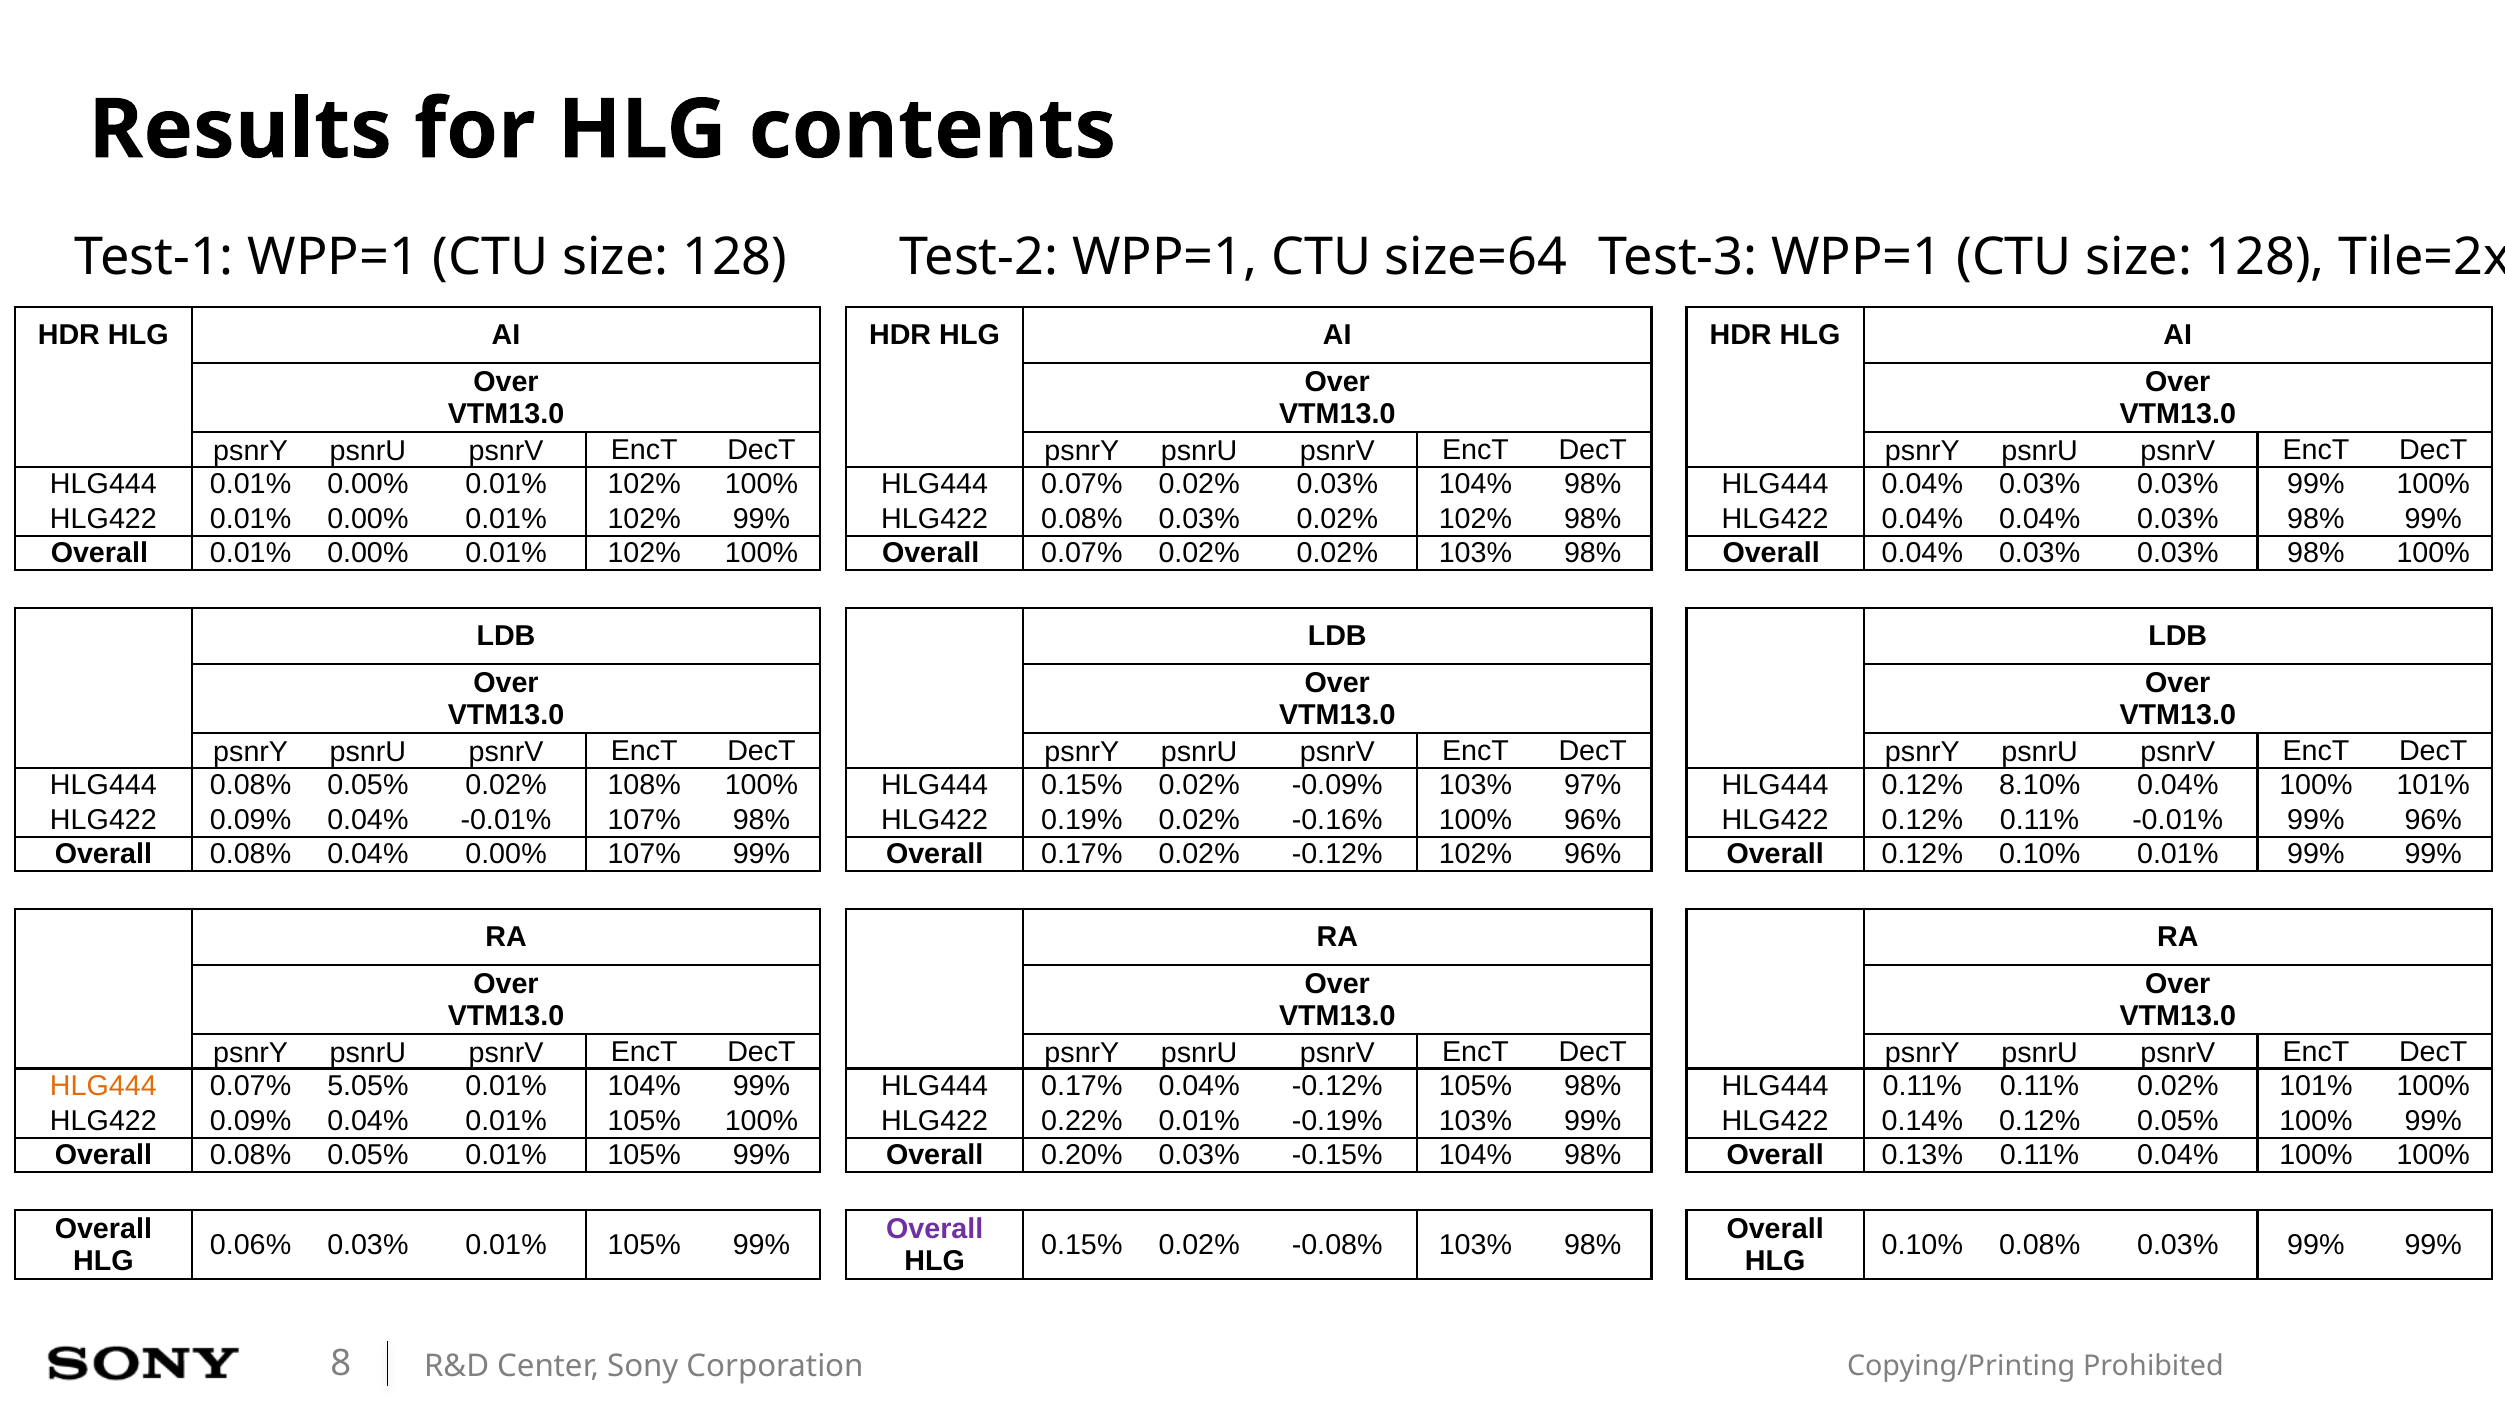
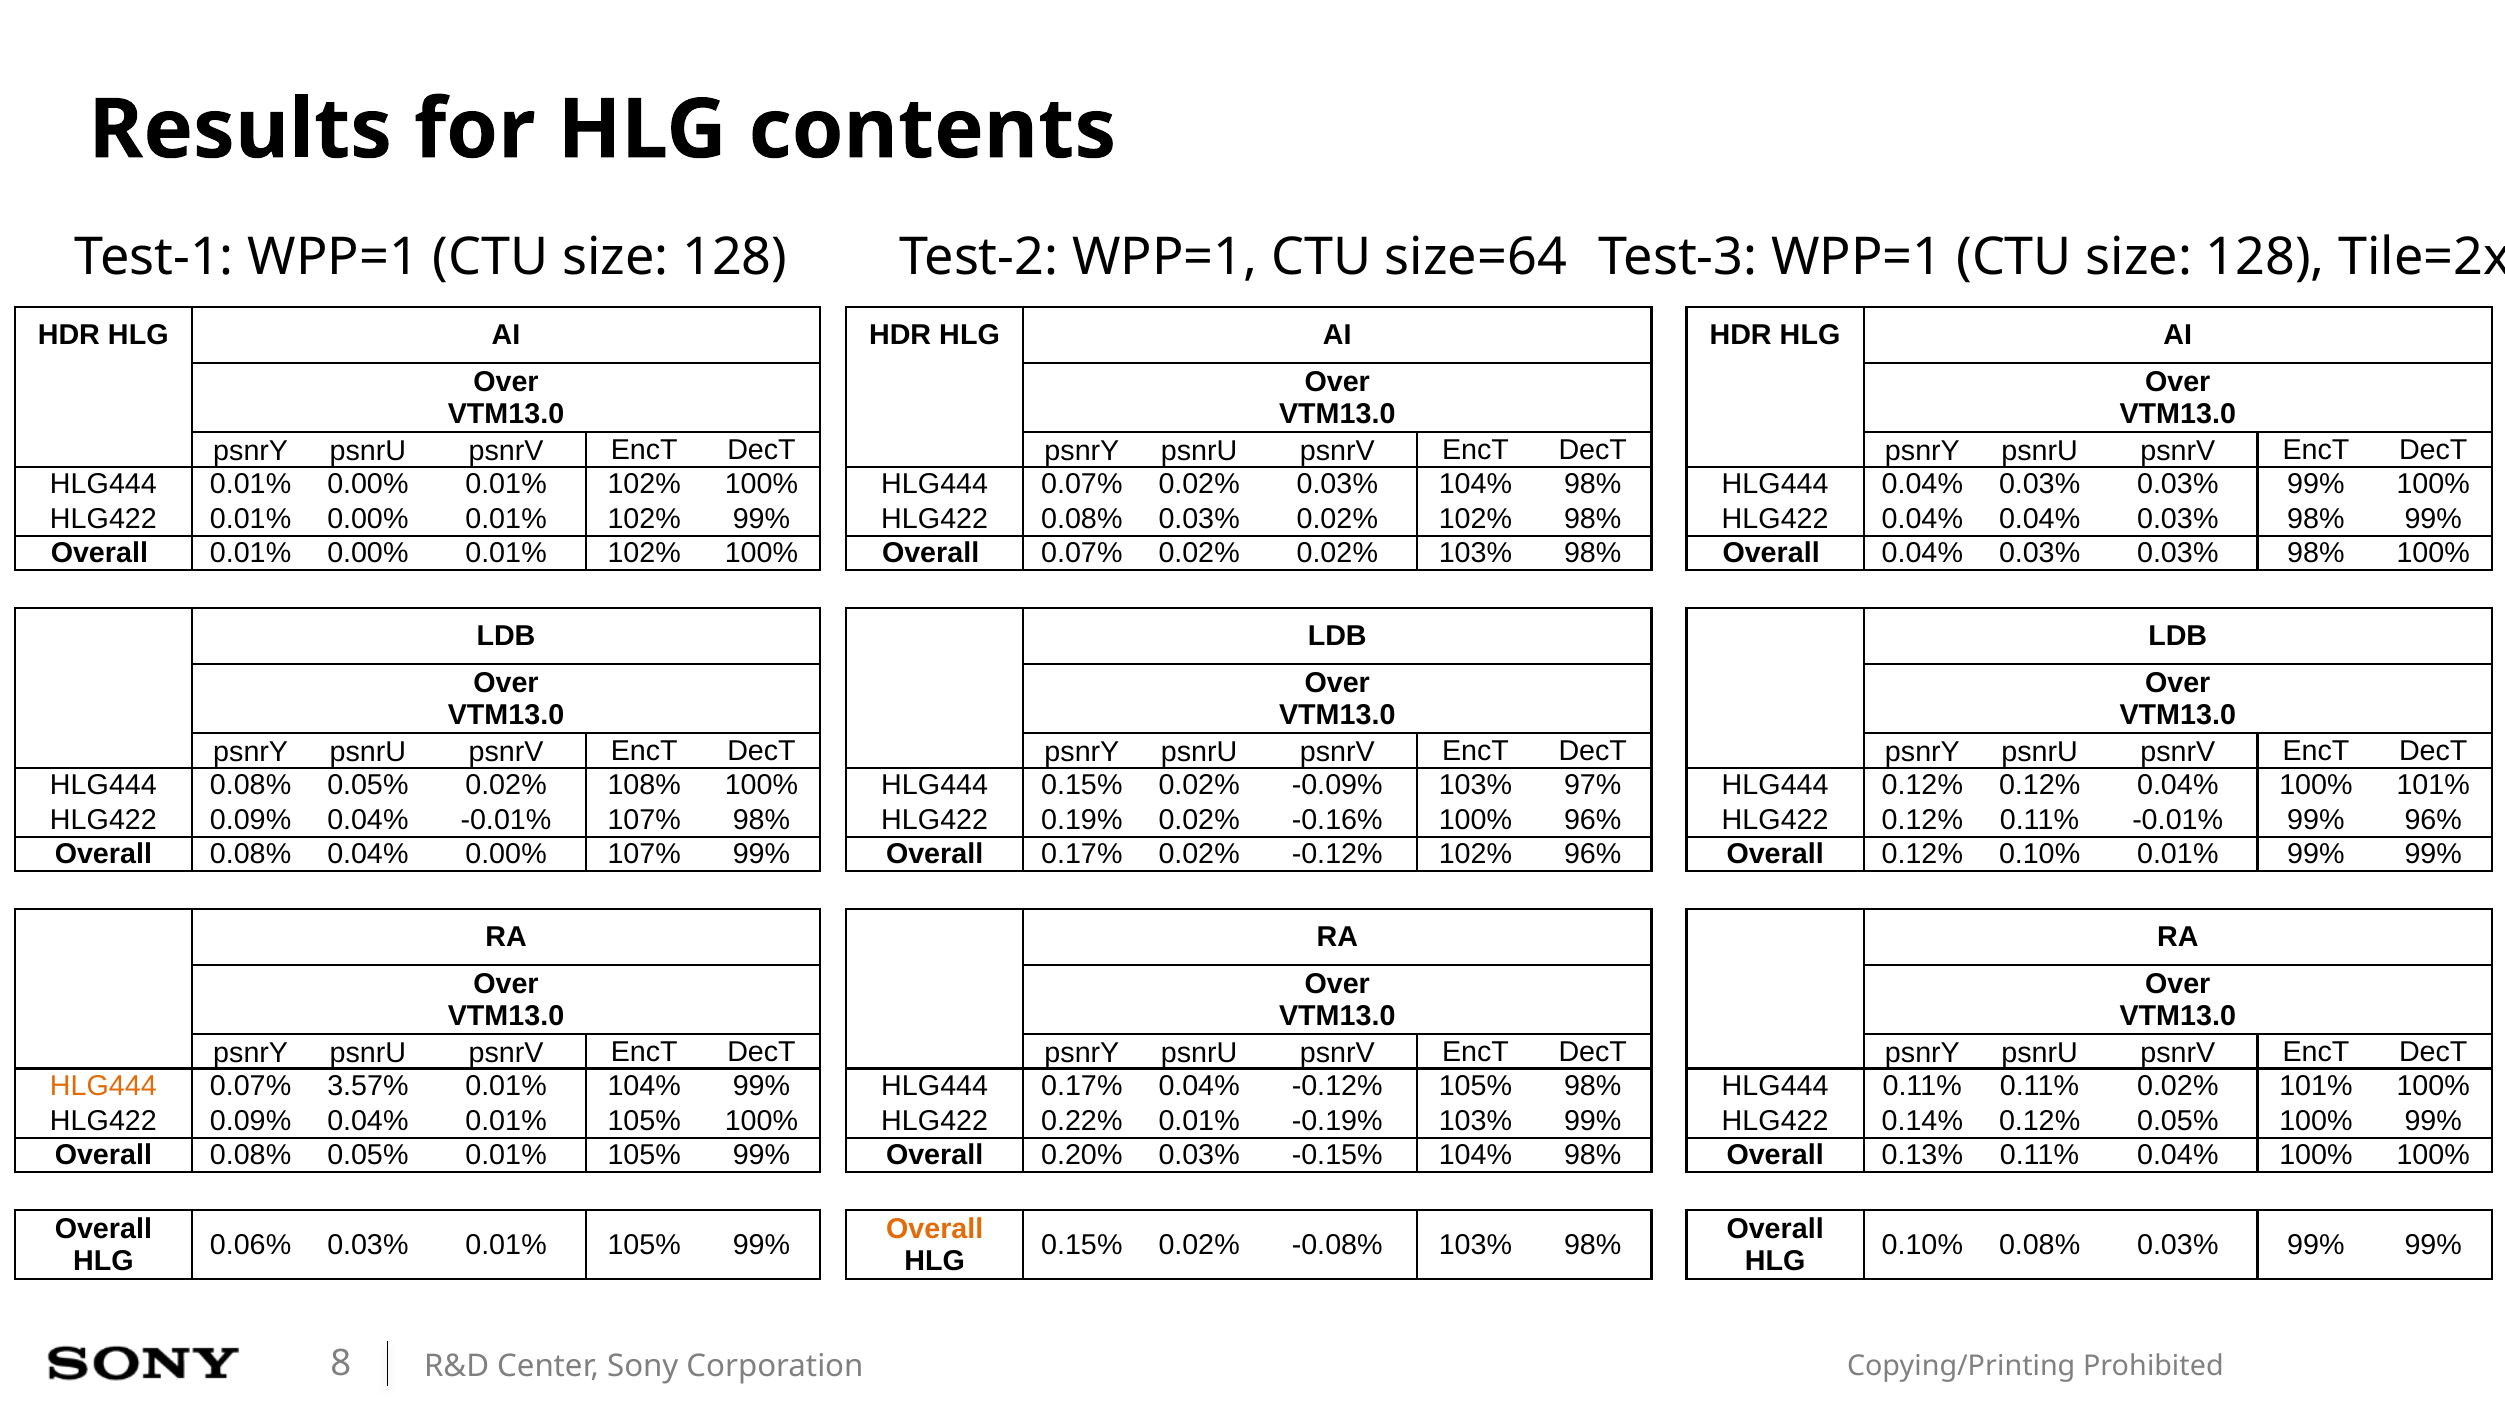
0.12% 8.10%: 8.10% -> 0.12% (2040, 785)
5.05%: 5.05% -> 3.57% (368, 1086)
Overall colour: purple -> orange (935, 1229)
